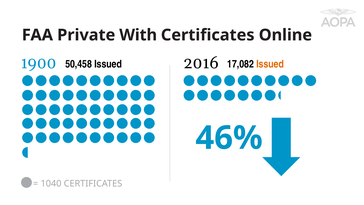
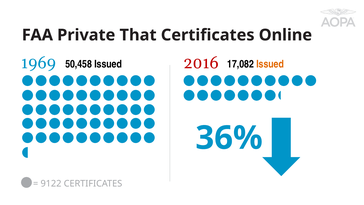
With: With -> That (138, 35)
1900: 1900 -> 1969 (39, 63)
2016 colour: black -> red (201, 63)
46%: 46% -> 36% (229, 138)
1040: 1040 -> 9122 (51, 183)
